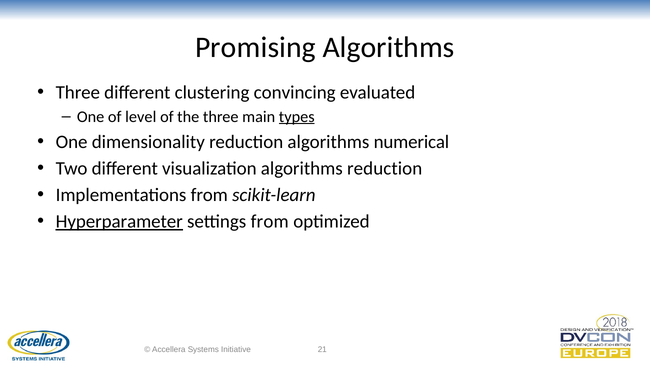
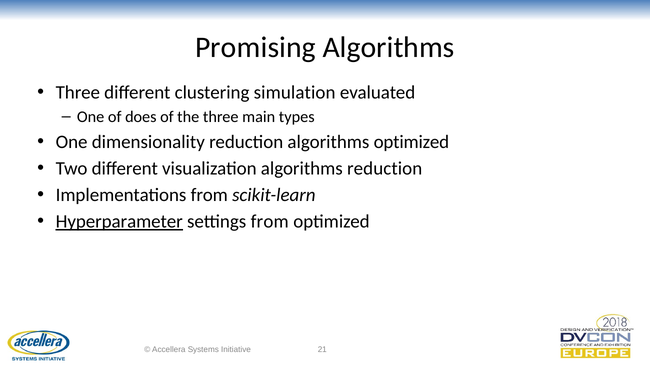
convincing: convincing -> simulation (295, 92)
level: level -> does (141, 117)
types underline: present -> none (297, 117)
algorithms numerical: numerical -> optimized (411, 142)
